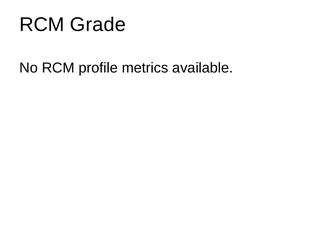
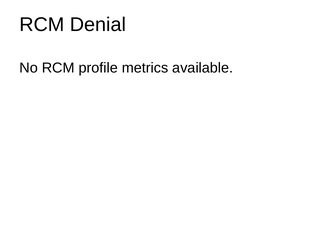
Grade: Grade -> Denial (98, 25)
